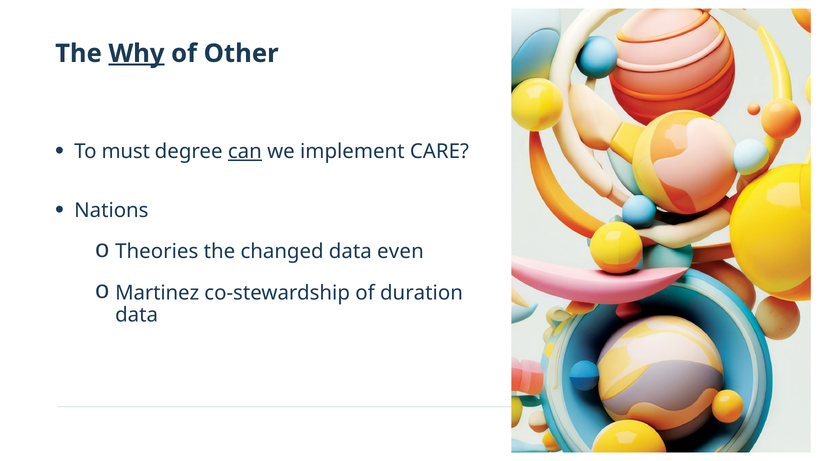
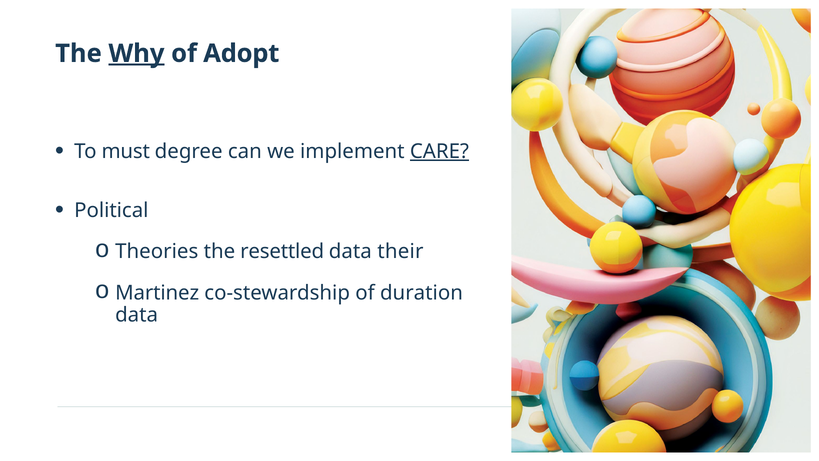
Other: Other -> Adopt (241, 53)
can underline: present -> none (245, 151)
CARE underline: none -> present (439, 151)
Nations: Nations -> Political (111, 210)
changed: changed -> resettled (282, 251)
even: even -> their (400, 251)
